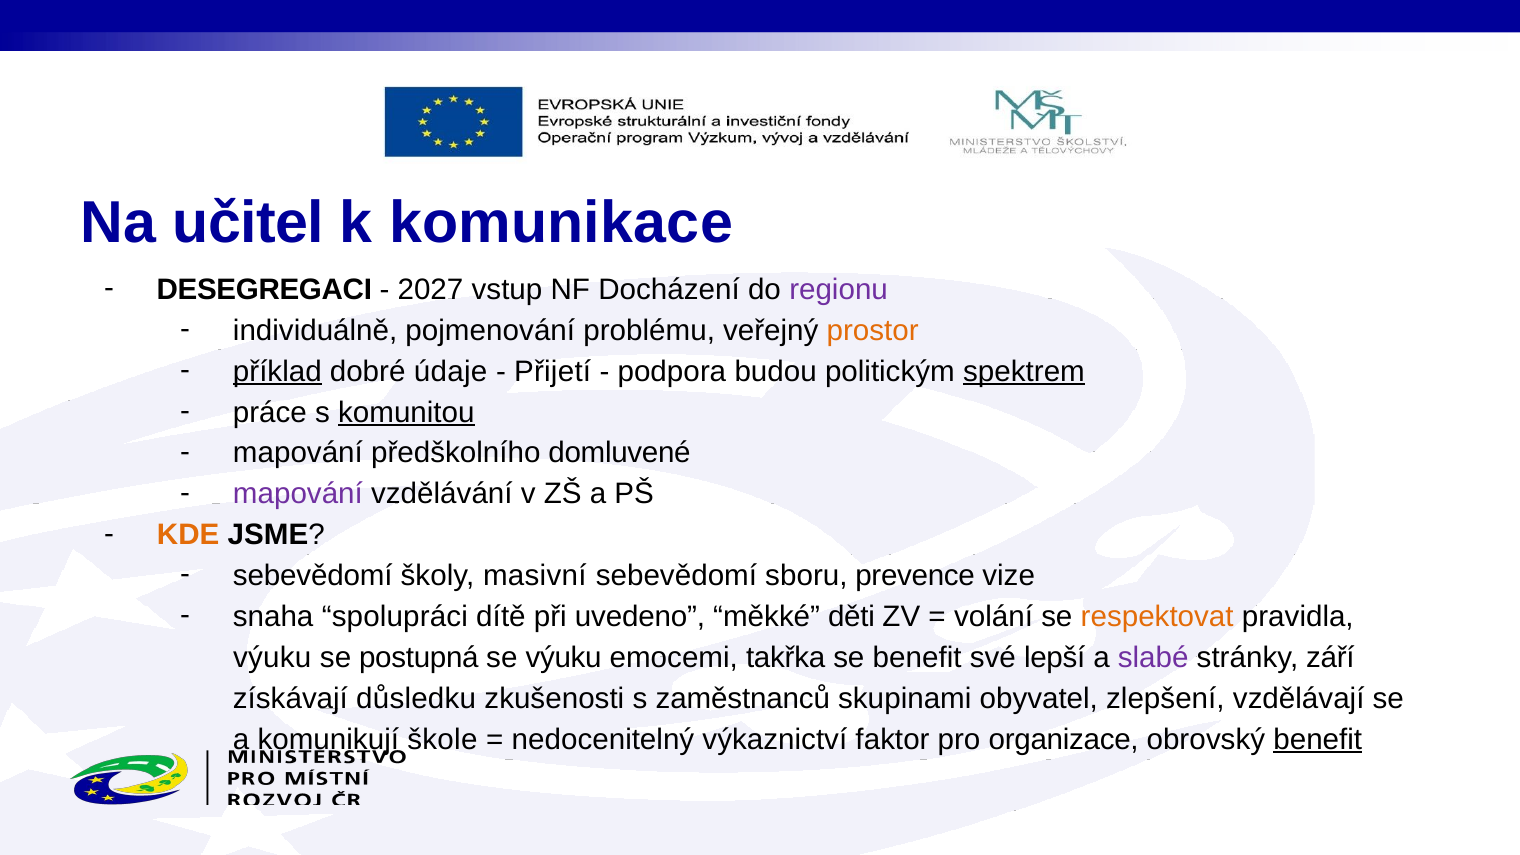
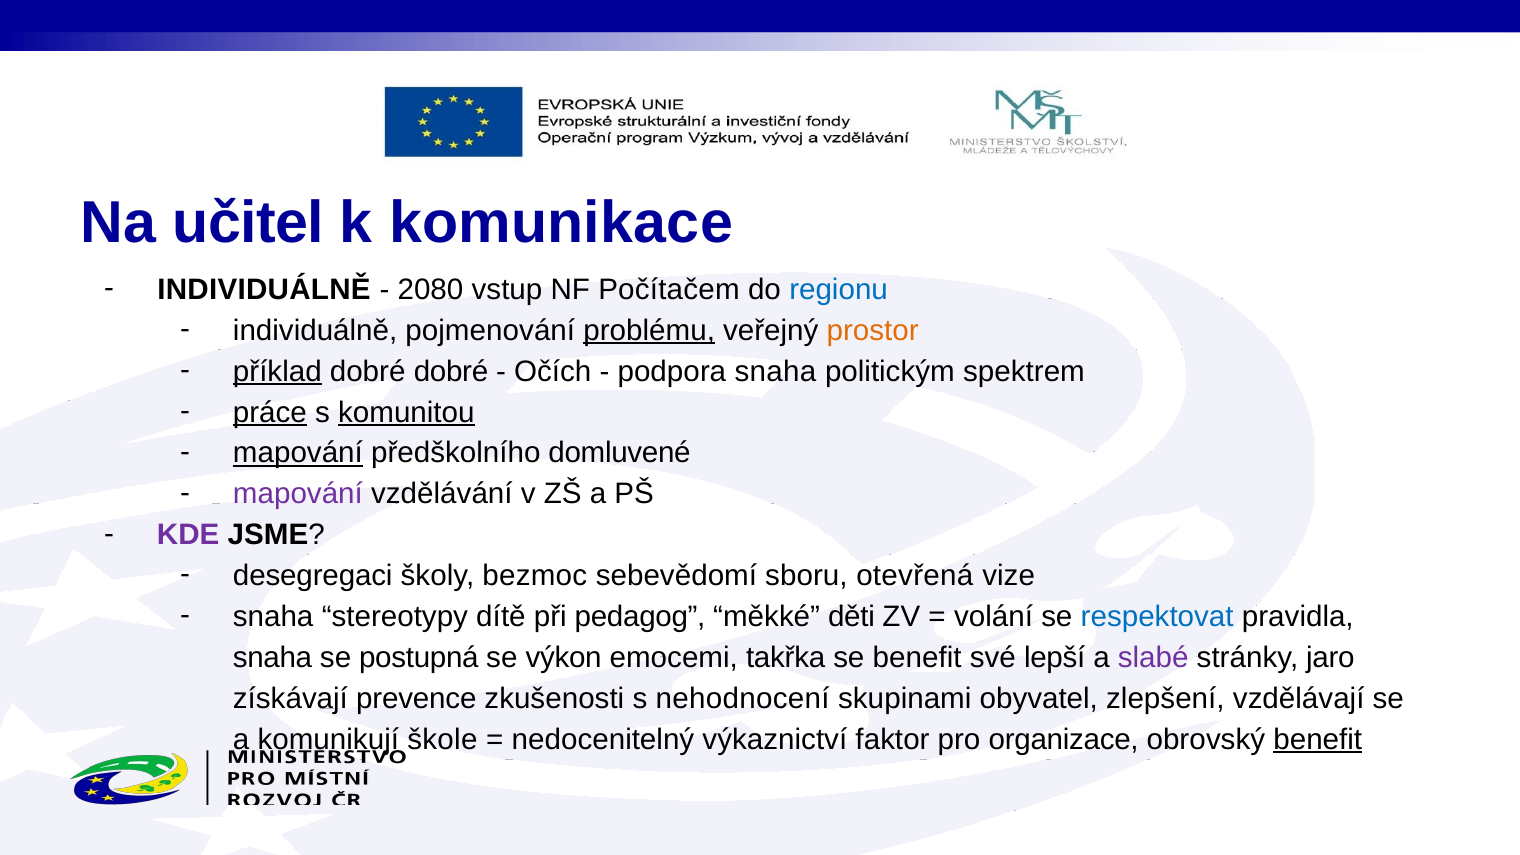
DESEGREGACI: DESEGREGACI -> INDIVIDUÁLNĚ (264, 290)
2027: 2027 -> 2080 (430, 290)
Docházení: Docházení -> Počítačem (669, 290)
regionu colour: purple -> blue (839, 290)
problému underline: none -> present (649, 331)
dobré údaje: údaje -> dobré (451, 371)
Přijetí: Přijetí -> Očích (553, 371)
podpora budou: budou -> snaha (776, 371)
spektrem underline: present -> none (1024, 371)
práce underline: none -> present (270, 412)
mapování underline: none -> present (298, 453)
KDE colour: orange -> purple (188, 535)
sebevědomí: sebevědomí -> desegregaci (313, 576)
masivní: masivní -> bezmoc (535, 576)
prevence: prevence -> otevřená (915, 576)
spolupráci: spolupráci -> stereotypy (395, 617)
uvedeno: uvedeno -> pedagog (640, 617)
respektovat colour: orange -> blue (1157, 617)
výuku: výuku -> snaha (273, 658)
se výuku: výuku -> výkon (564, 658)
září: září -> jaro (1330, 658)
důsledku: důsledku -> prevence (416, 698)
zaměstnanců: zaměstnanců -> nehodnocení (743, 698)
